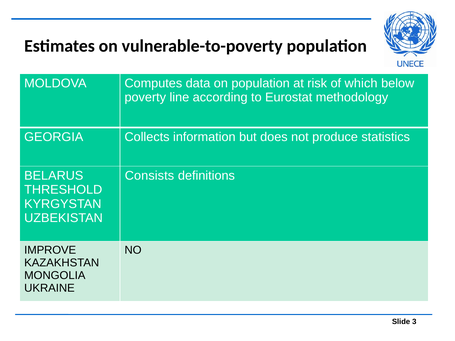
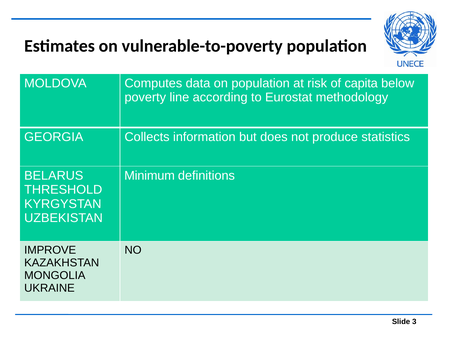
which: which -> capita (361, 83)
Consists: Consists -> Minimum (150, 176)
